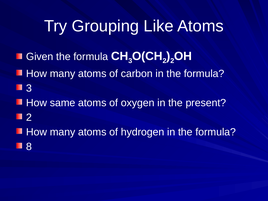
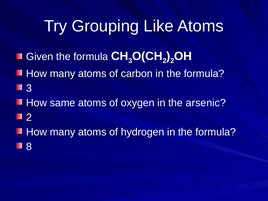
present: present -> arsenic (206, 103)
